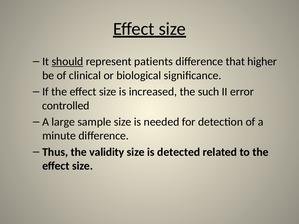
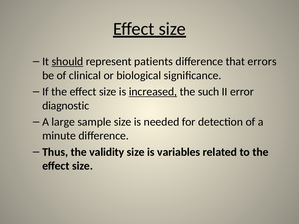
higher: higher -> errors (262, 62)
increased underline: none -> present (153, 92)
controlled: controlled -> diagnostic (66, 106)
detected: detected -> variables (179, 152)
